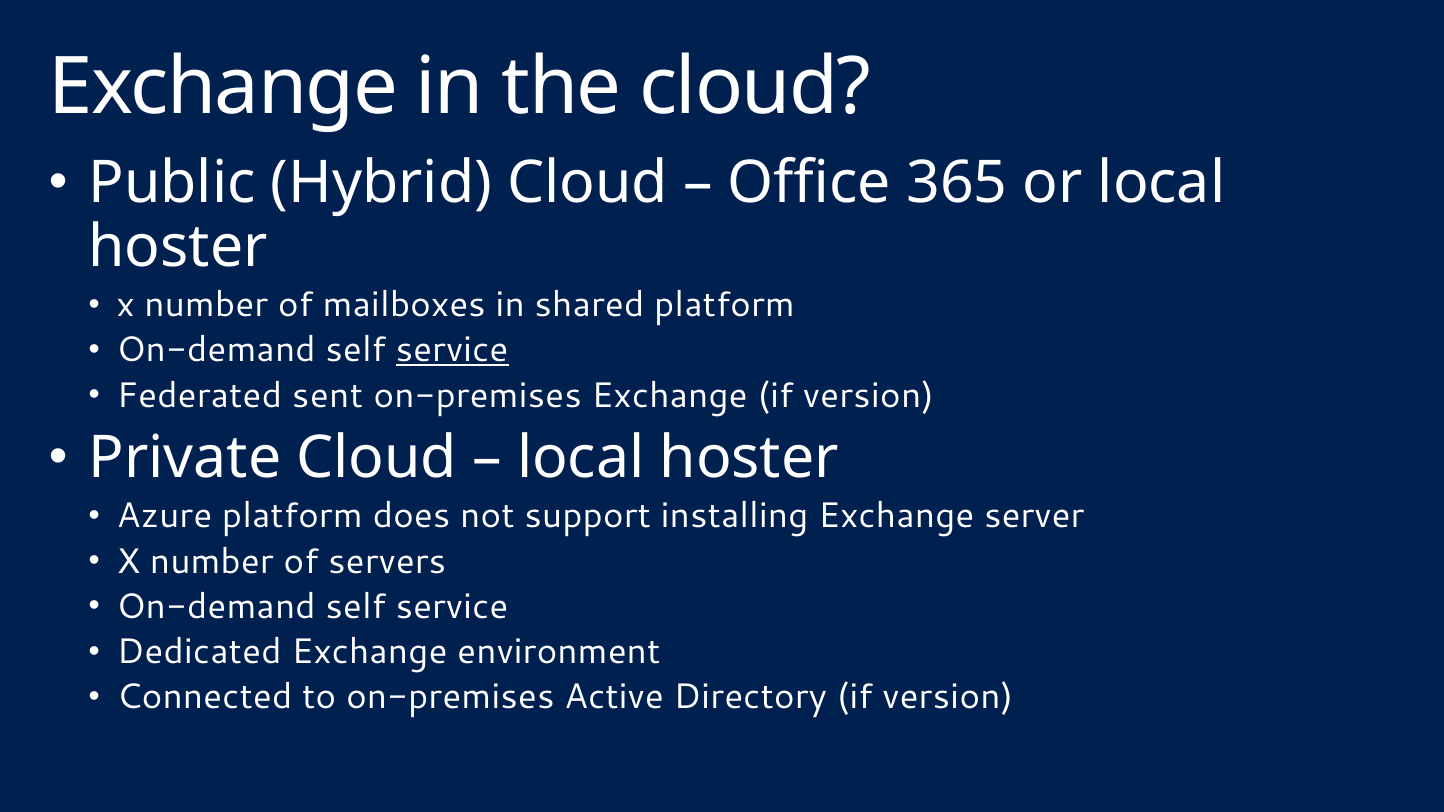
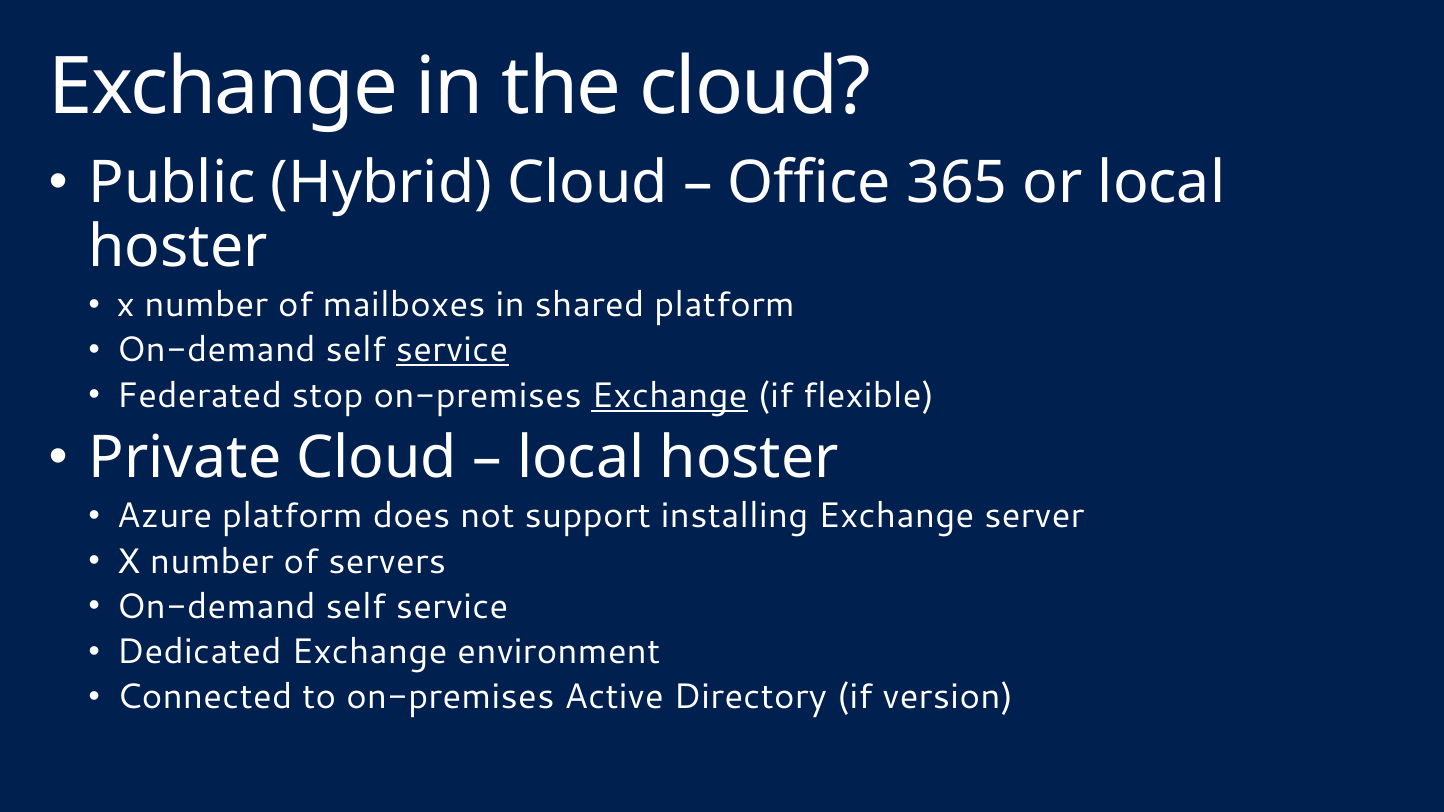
sent: sent -> stop (328, 396)
Exchange underline: none -> present (670, 396)
version: version -> flexible (869, 396)
